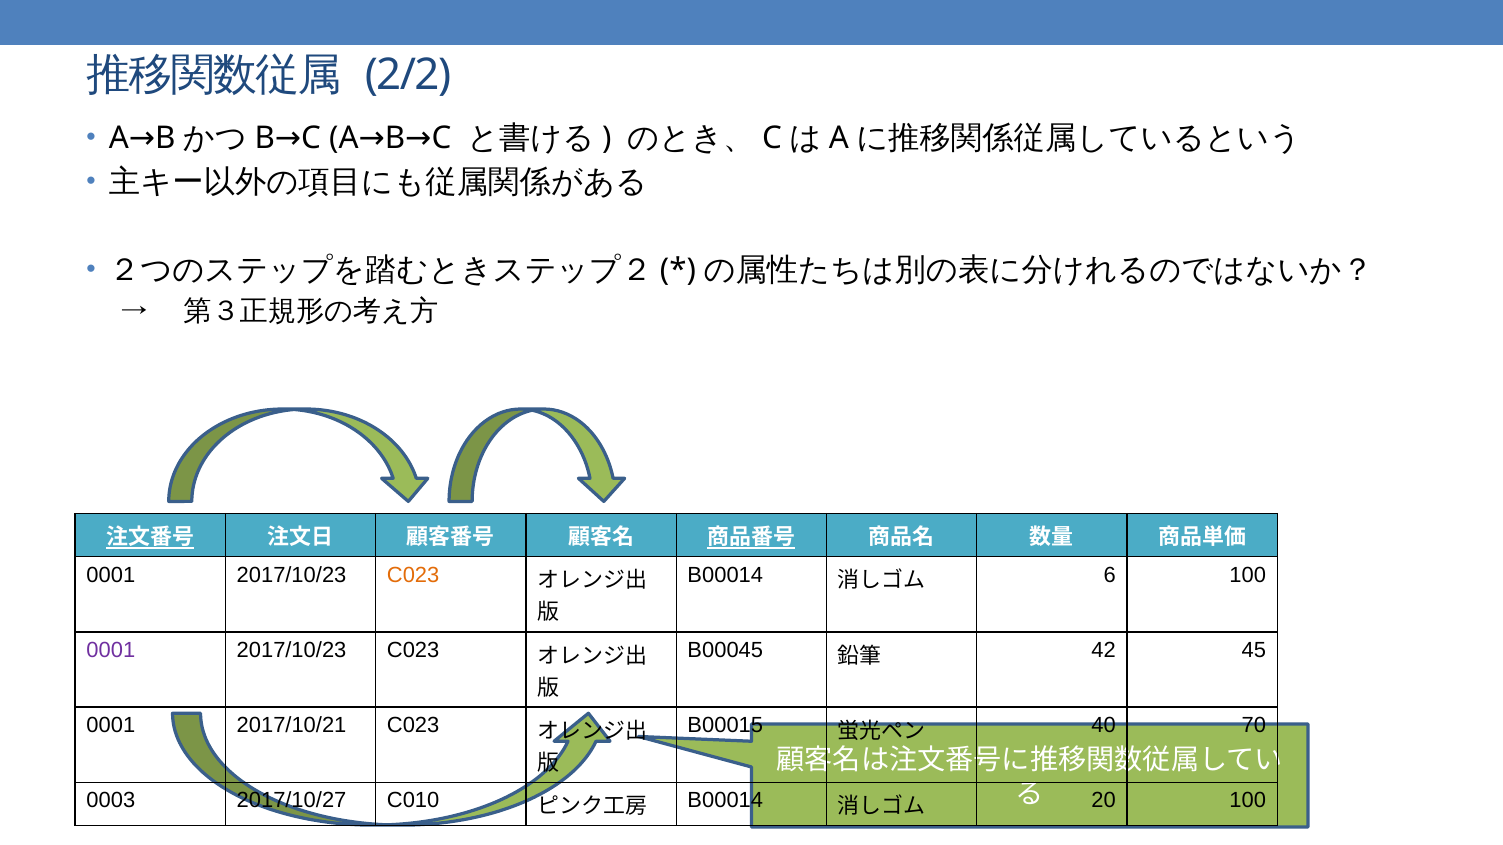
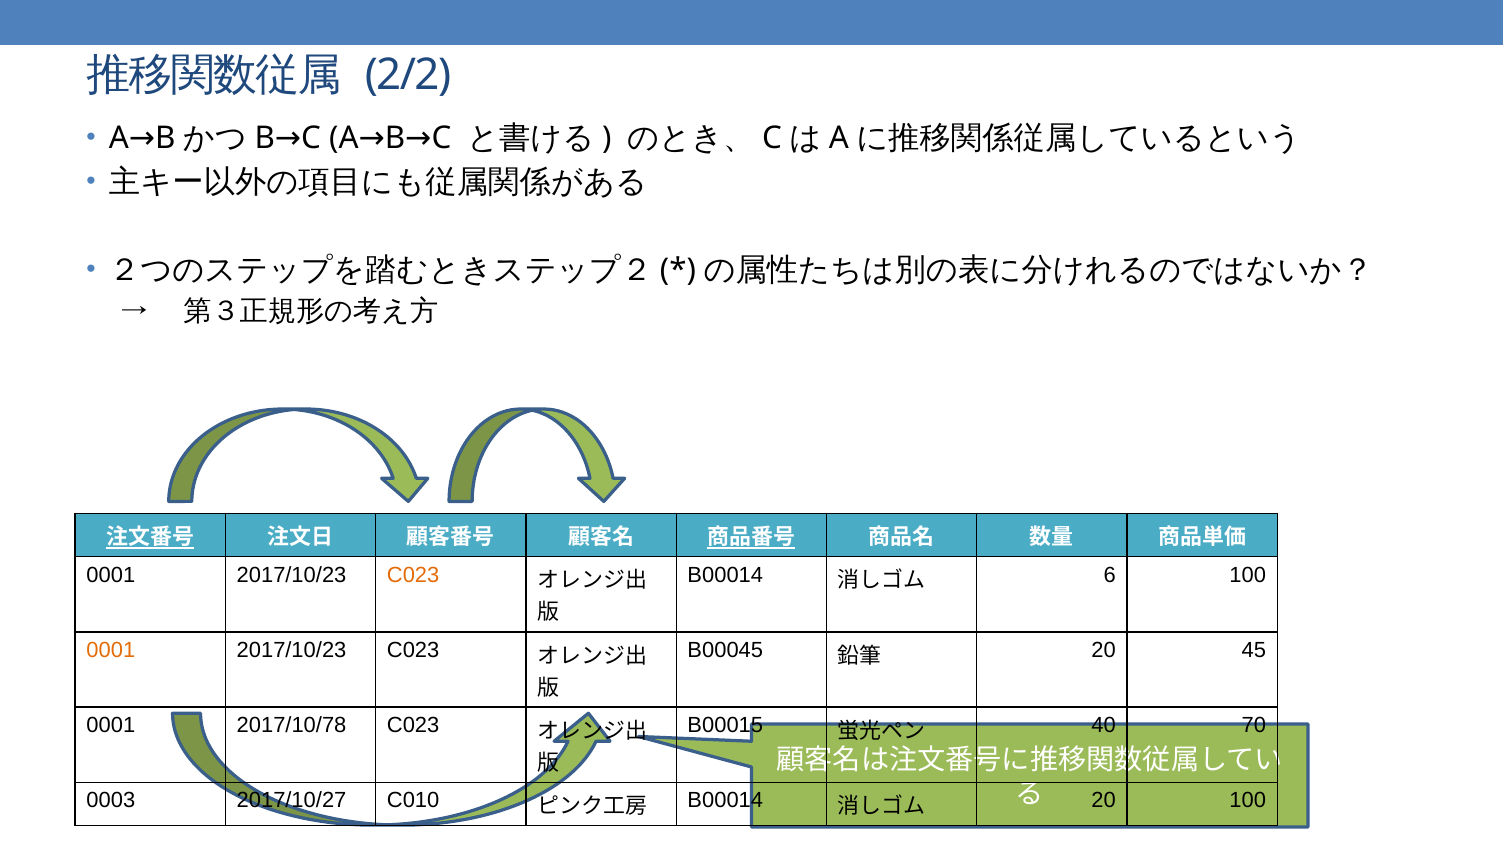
0001 colour: purple -> orange (111, 651)
42: 42 -> 20 (1104, 651)
2017/10/21: 2017/10/21 -> 2017/10/78 (292, 726)
